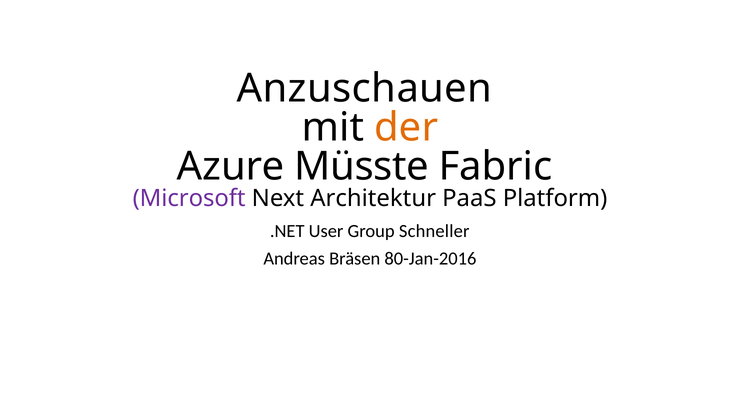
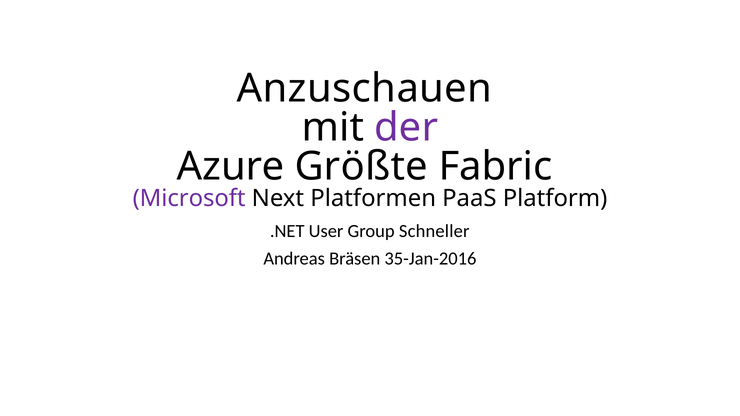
der colour: orange -> purple (406, 128)
Müsste: Müsste -> Größte (361, 167)
Architektur: Architektur -> Platformen (373, 198)
80-Jan-2016: 80-Jan-2016 -> 35-Jan-2016 (430, 259)
